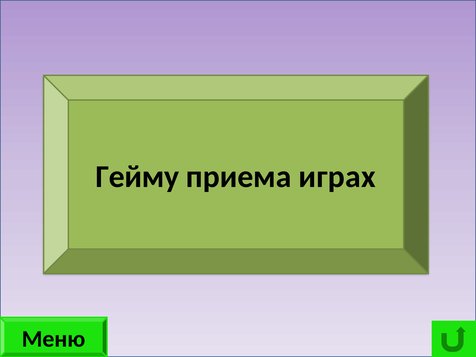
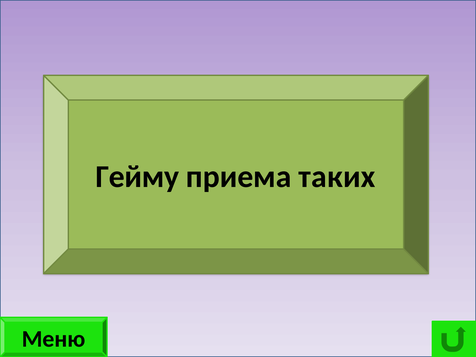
играх: играх -> таких (337, 177)
